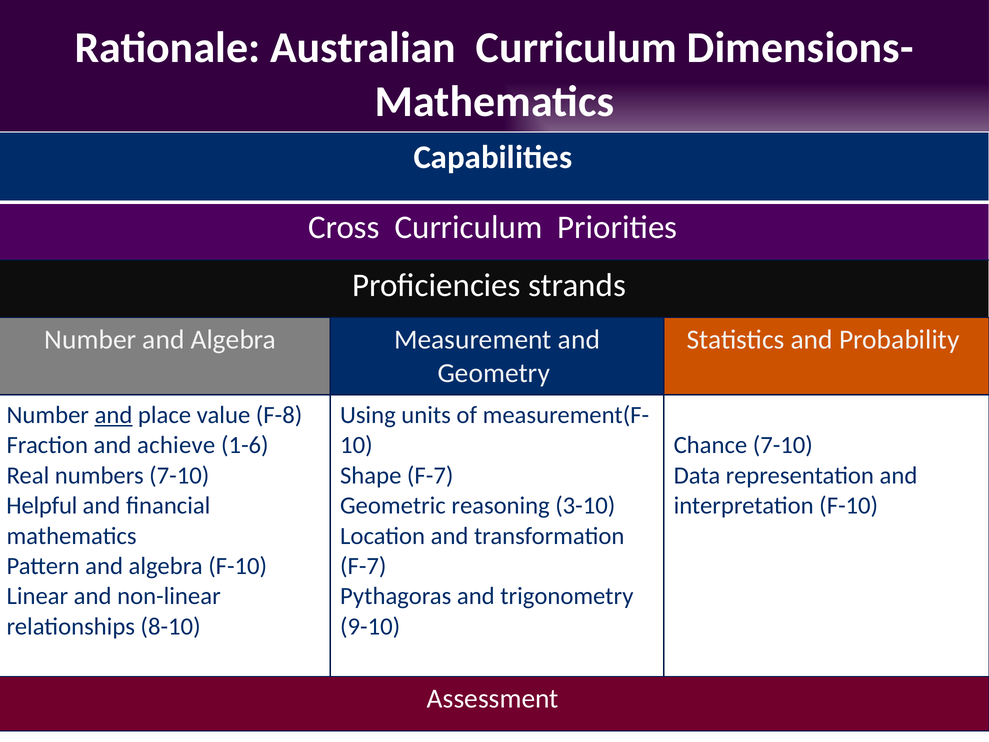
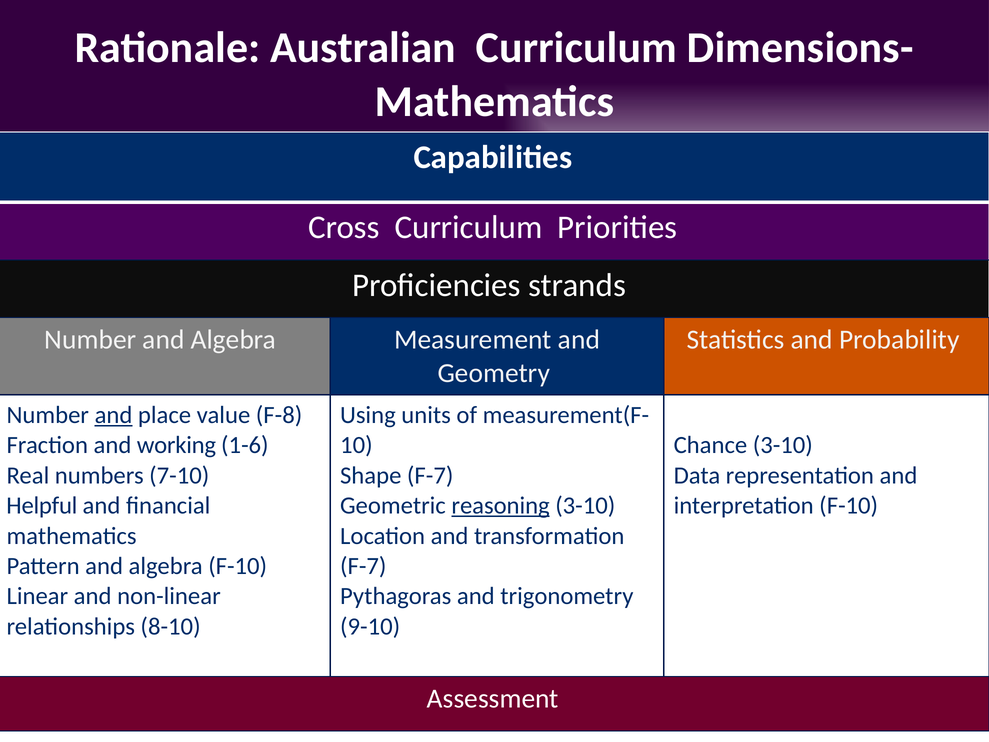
achieve: achieve -> working (176, 445)
Chance 7-10: 7-10 -> 3-10 (783, 445)
reasoning underline: none -> present (501, 506)
